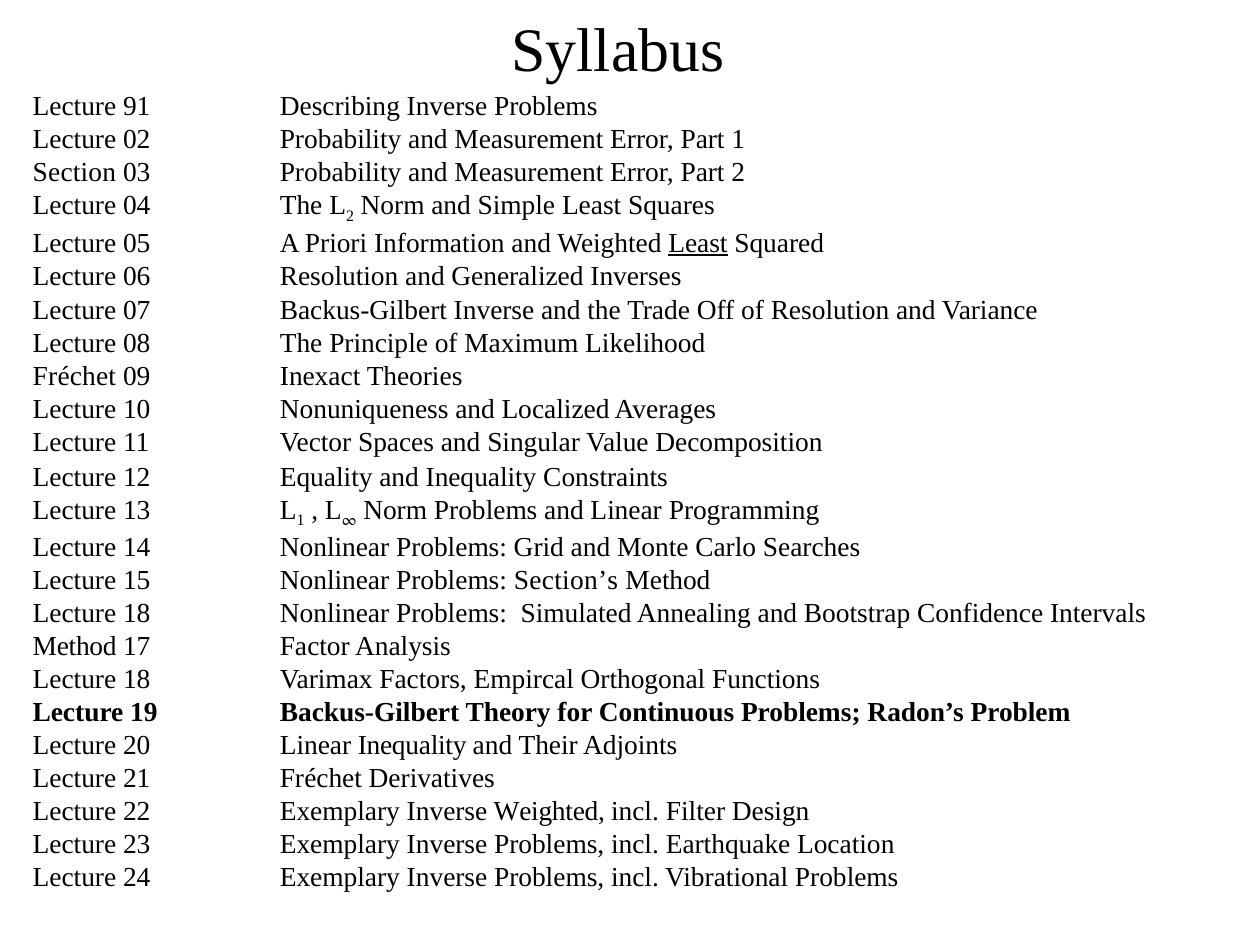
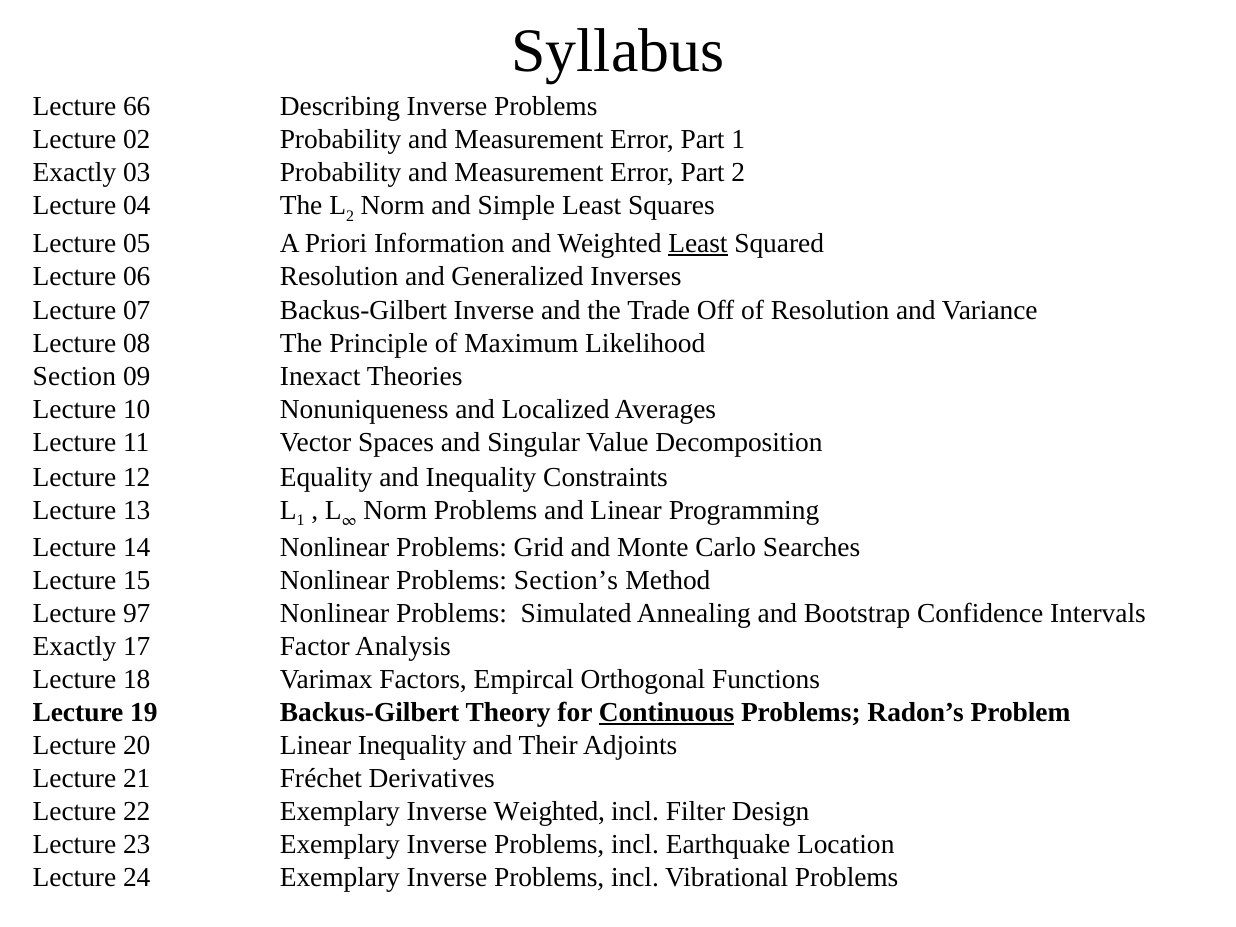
91: 91 -> 66 (137, 107)
Section: Section -> Exactly (75, 173)
Fréchet: Fréchet -> Section (74, 377)
18: 18 -> 97 (137, 613)
Method: Method -> Exactly (75, 646)
Continuous underline: none -> present (667, 712)
